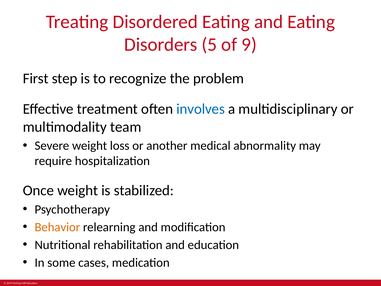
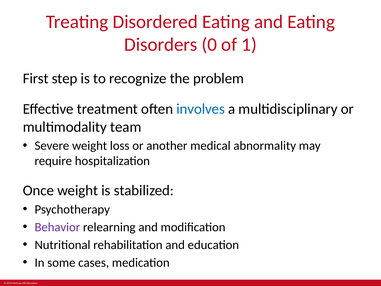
5: 5 -> 0 (209, 45)
9: 9 -> 1 (249, 45)
Behavior colour: orange -> purple (57, 227)
